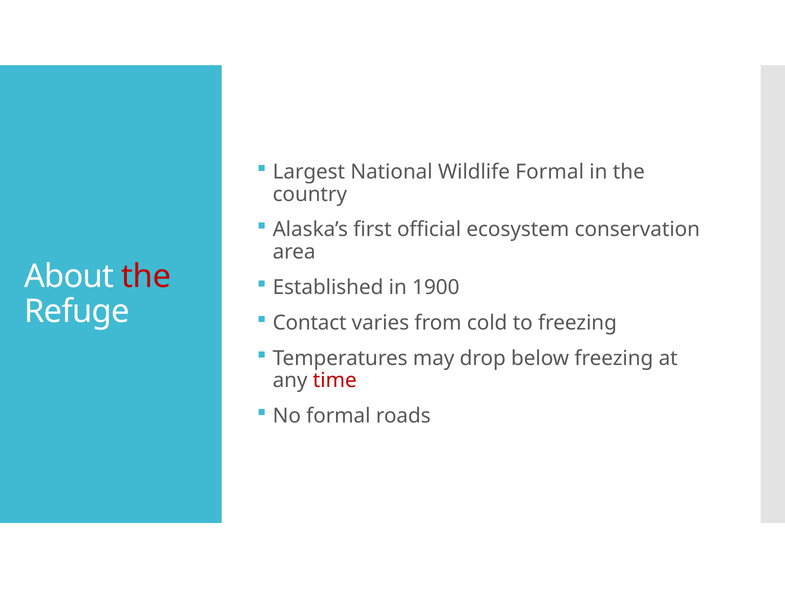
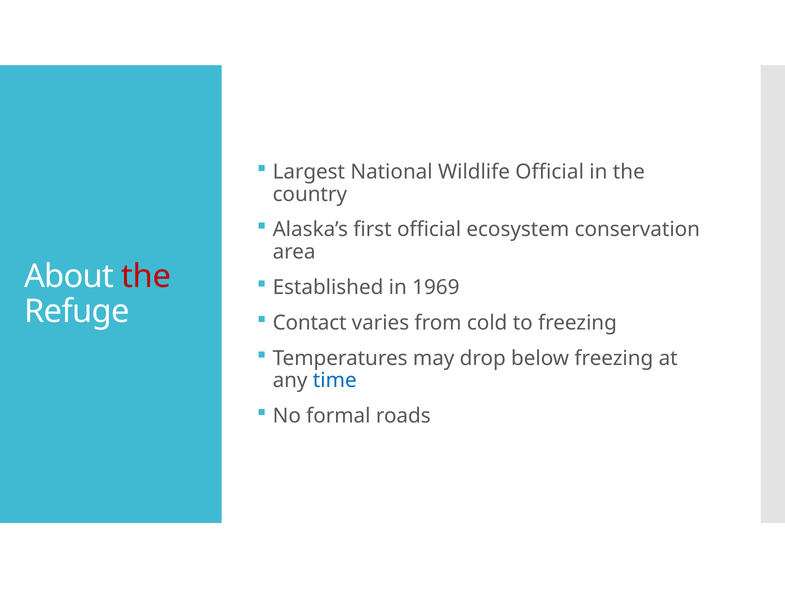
Wildlife Formal: Formal -> Official (550, 172)
1900: 1900 -> 1969 (436, 287)
time colour: red -> blue (335, 380)
